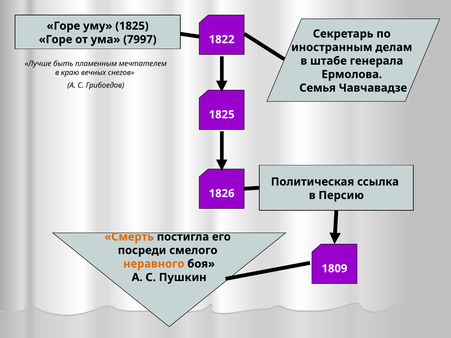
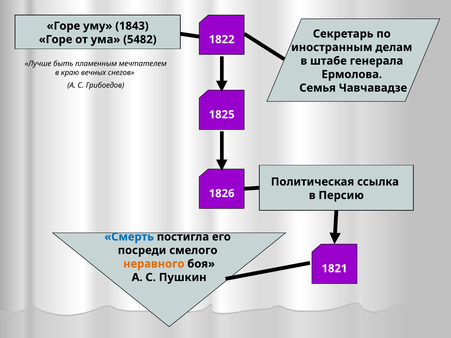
уму 1825: 1825 -> 1843 (132, 26)
7997: 7997 -> 5482 (140, 39)
Смерть colour: orange -> blue (129, 237)
1809: 1809 -> 1821 (334, 269)
